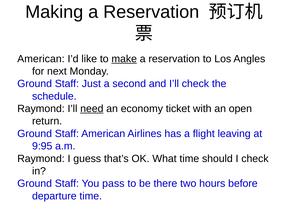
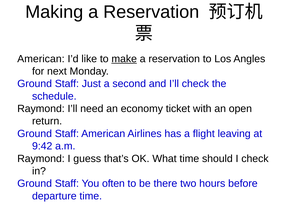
need underline: present -> none (92, 109)
9:95: 9:95 -> 9:42 (42, 146)
pass: pass -> often (113, 184)
